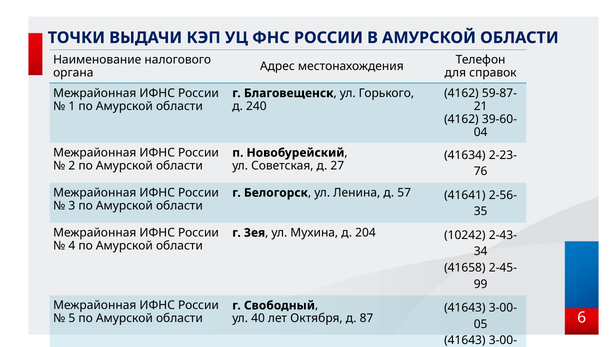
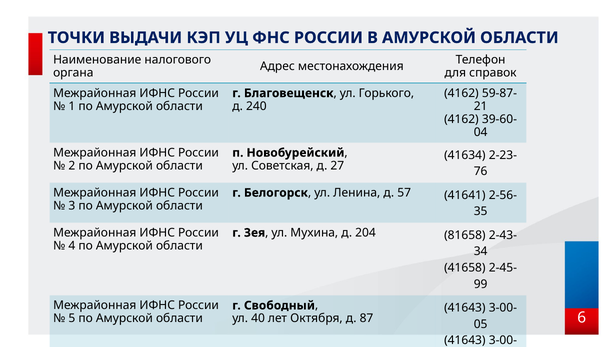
10242: 10242 -> 81658 (465, 235)
